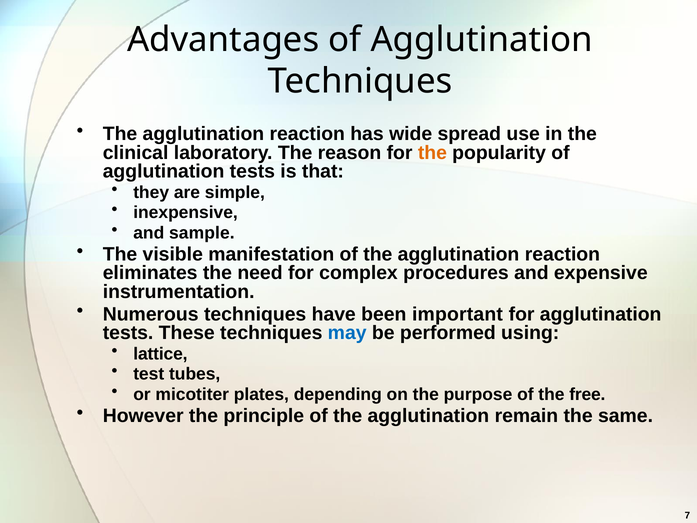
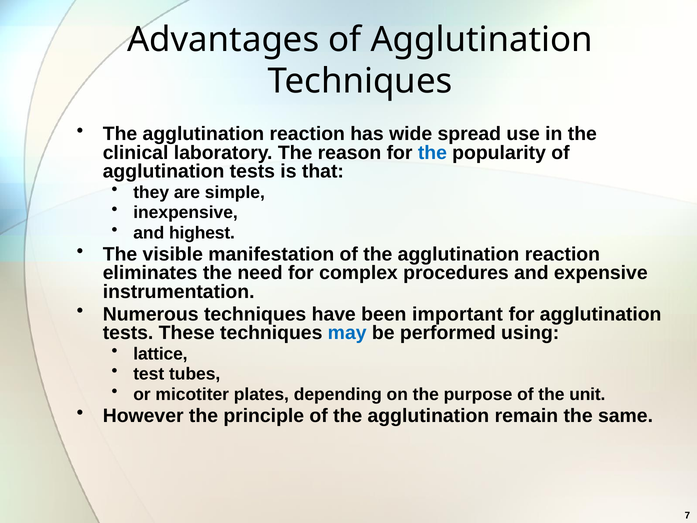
the colour: orange -> blue (432, 153)
sample: sample -> highest (202, 233)
free: free -> unit (587, 394)
